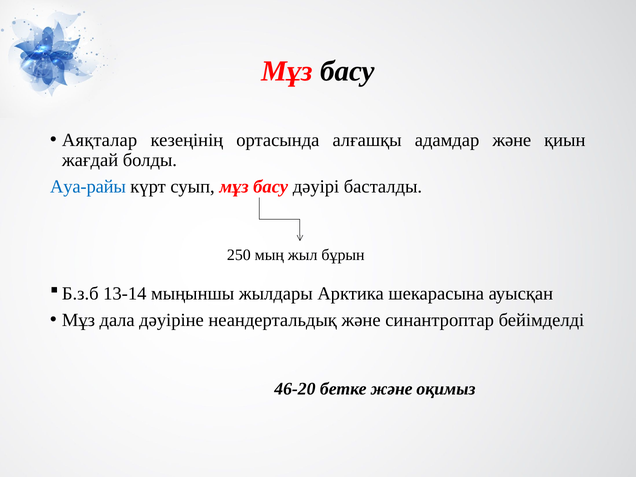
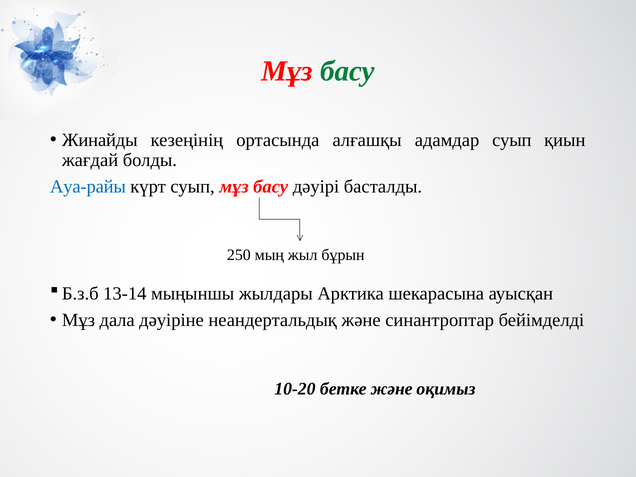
басу colour: black -> green (347, 71)
Аяқталар: Аяқталар -> Жинайды (100, 140)
адамдар және: және -> суып (512, 140)
46-20: 46-20 -> 10-20 (295, 389)
